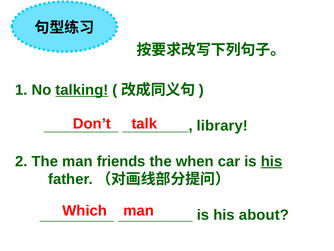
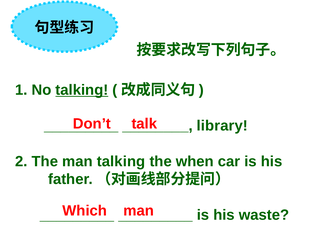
man friends: friends -> talking (121, 161)
his underline: present -> none (272, 161)
about: about -> waste (264, 215)
